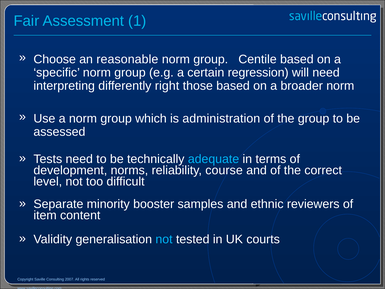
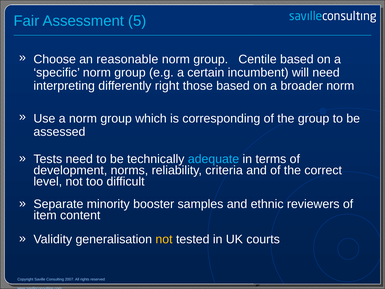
1: 1 -> 5 (137, 21)
regression: regression -> incumbent (258, 73)
administration: administration -> corresponding (221, 118)
course: course -> criteria (224, 170)
not colour: light blue -> yellow (164, 239)
